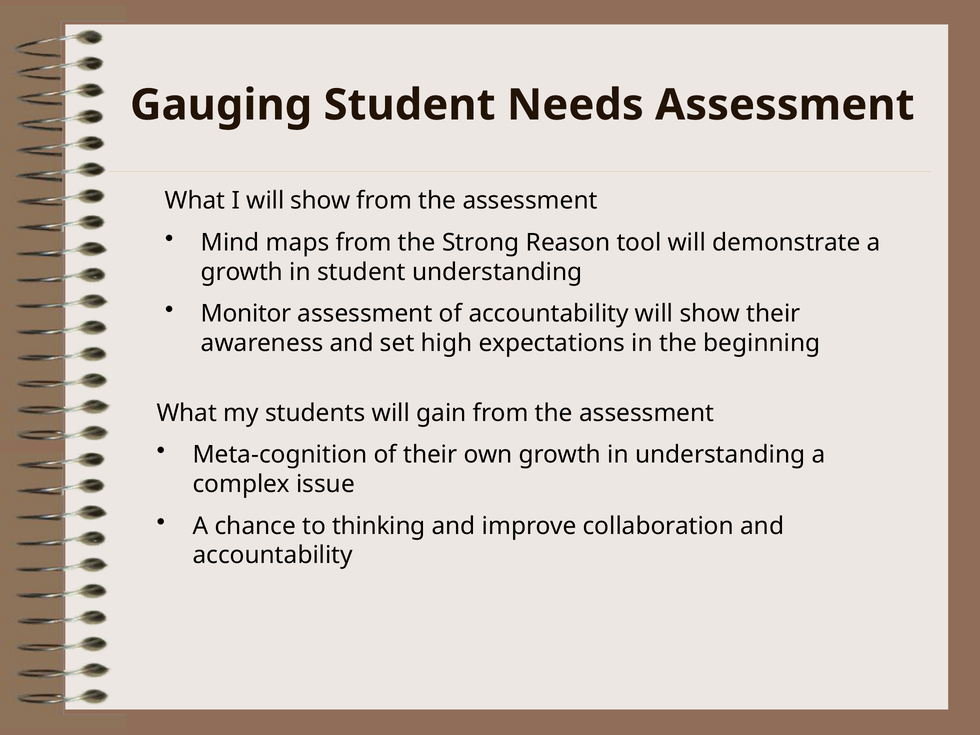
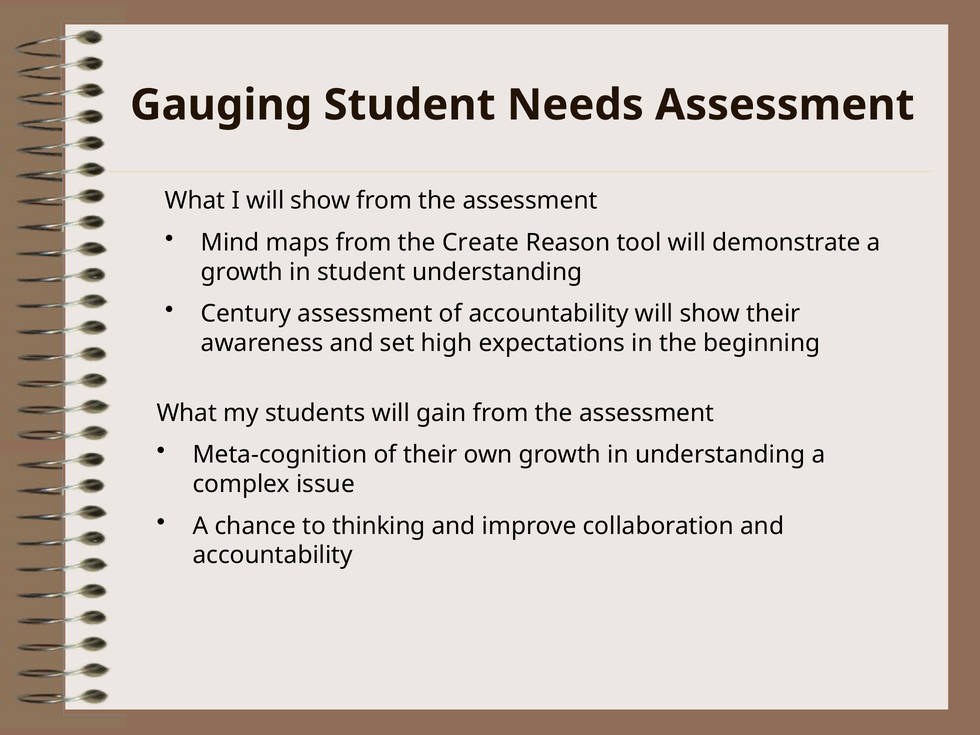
Strong: Strong -> Create (481, 243)
Monitor: Monitor -> Century (246, 314)
